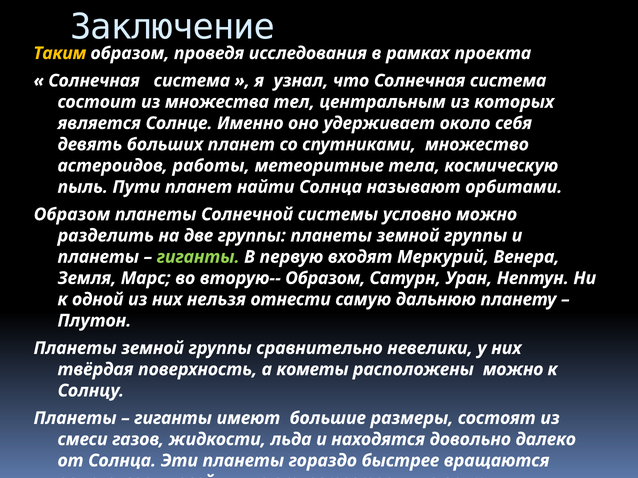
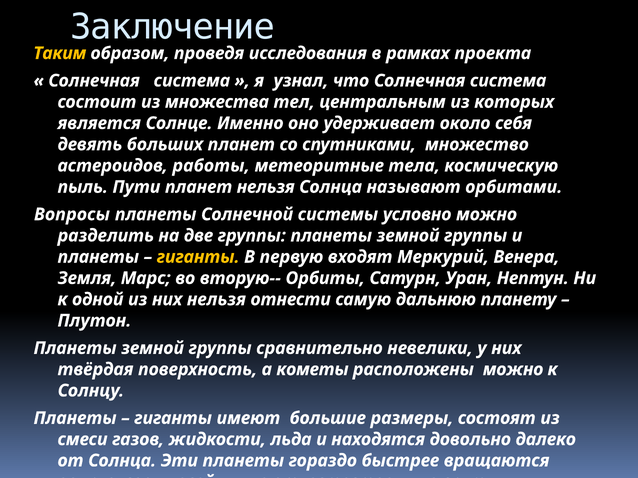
планет найти: найти -> нельзя (266, 187)
Образом: Образом -> Вопросы (72, 215)
гиганты colour: light green -> yellow (198, 257)
вторую-- Образом: Образом -> Орбиты (325, 278)
